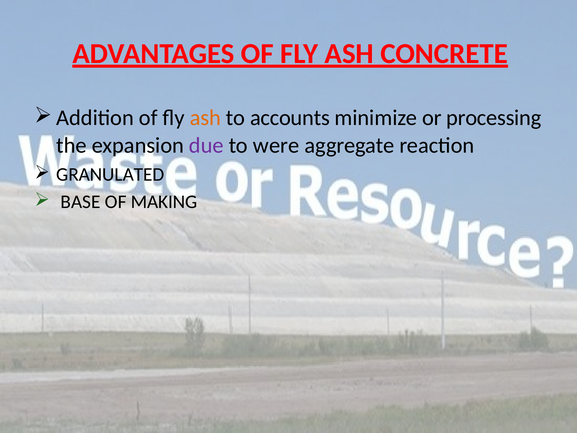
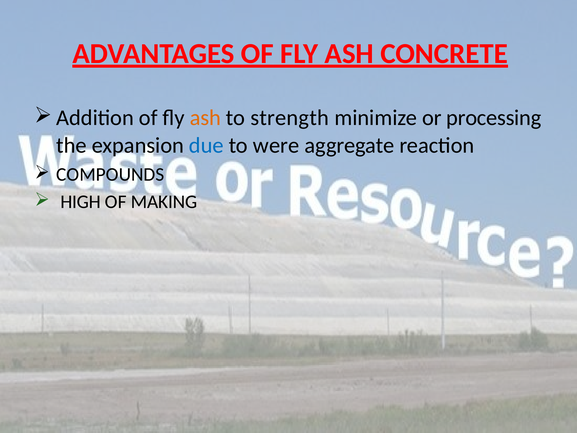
accounts: accounts -> strength (290, 118)
due colour: purple -> blue (206, 145)
GRANULATED: GRANULATED -> COMPOUNDS (110, 174)
BASE: BASE -> HIGH (81, 202)
